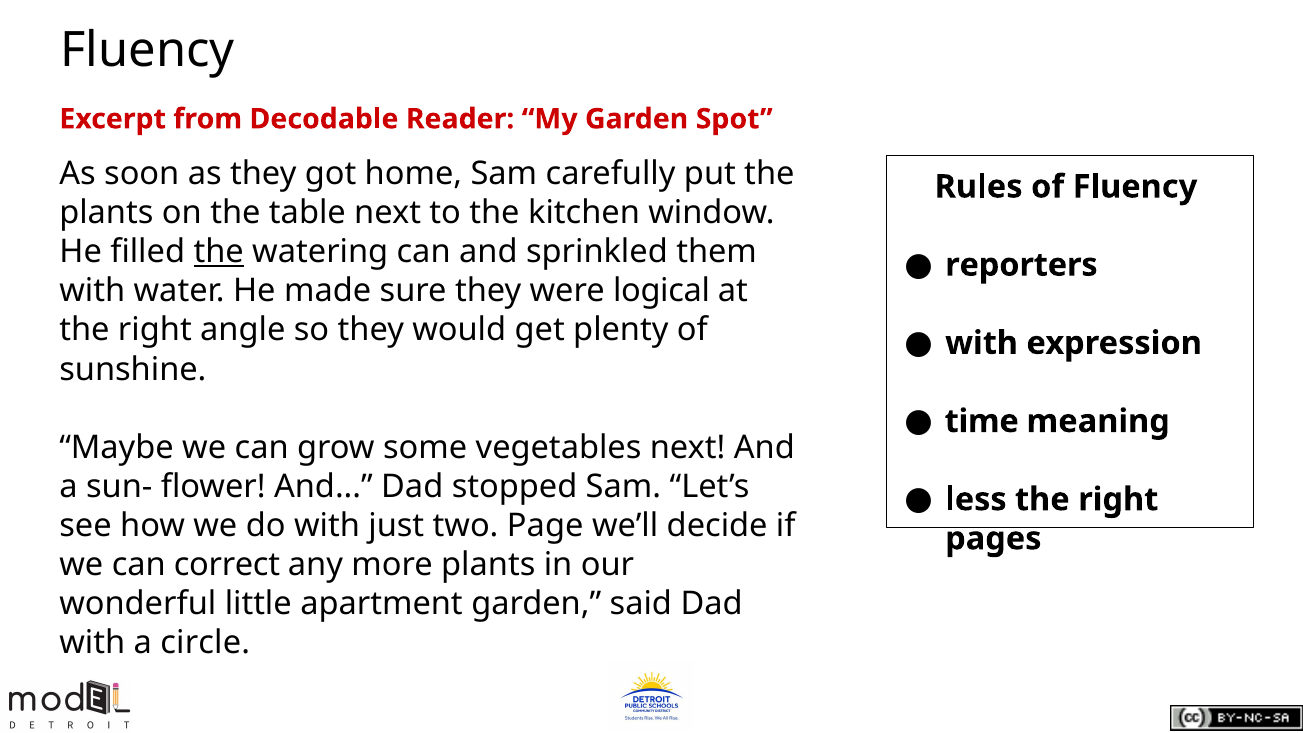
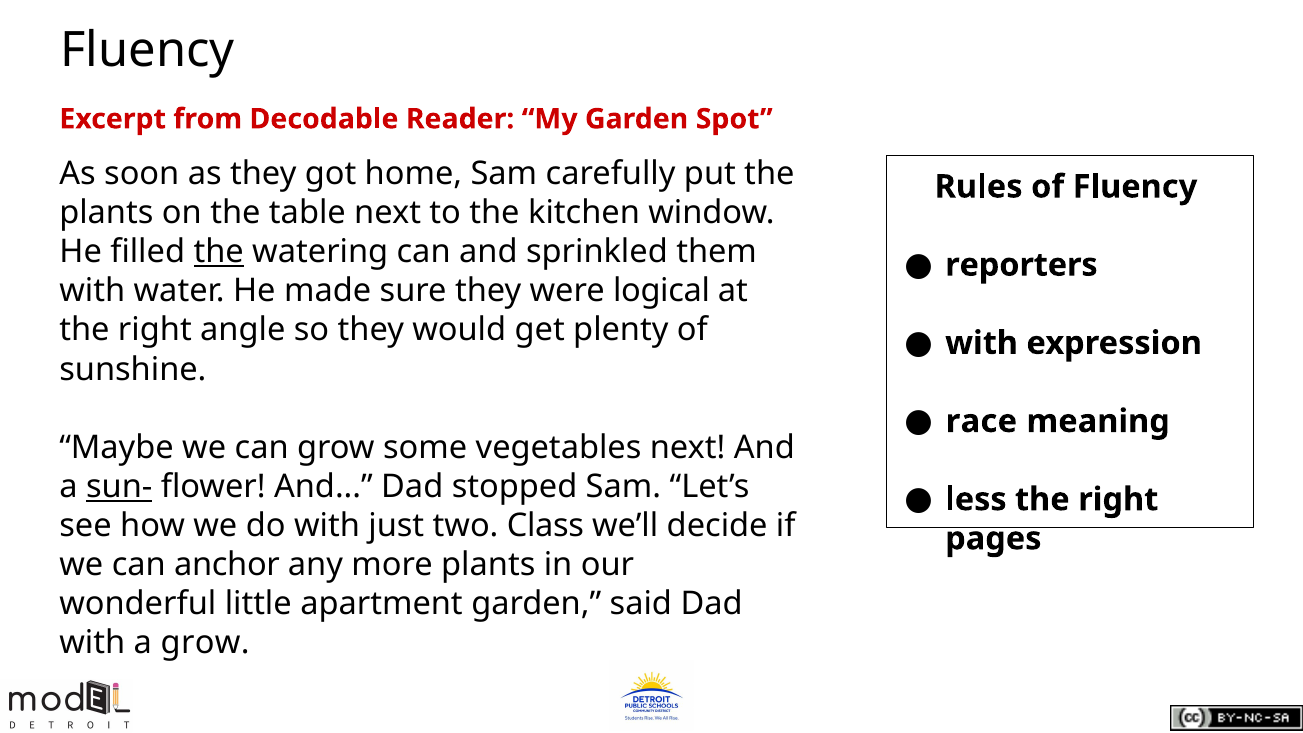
time: time -> race (981, 421)
sun- underline: none -> present (119, 487)
Page: Page -> Class (545, 526)
correct: correct -> anchor (227, 565)
a circle: circle -> grow (205, 643)
